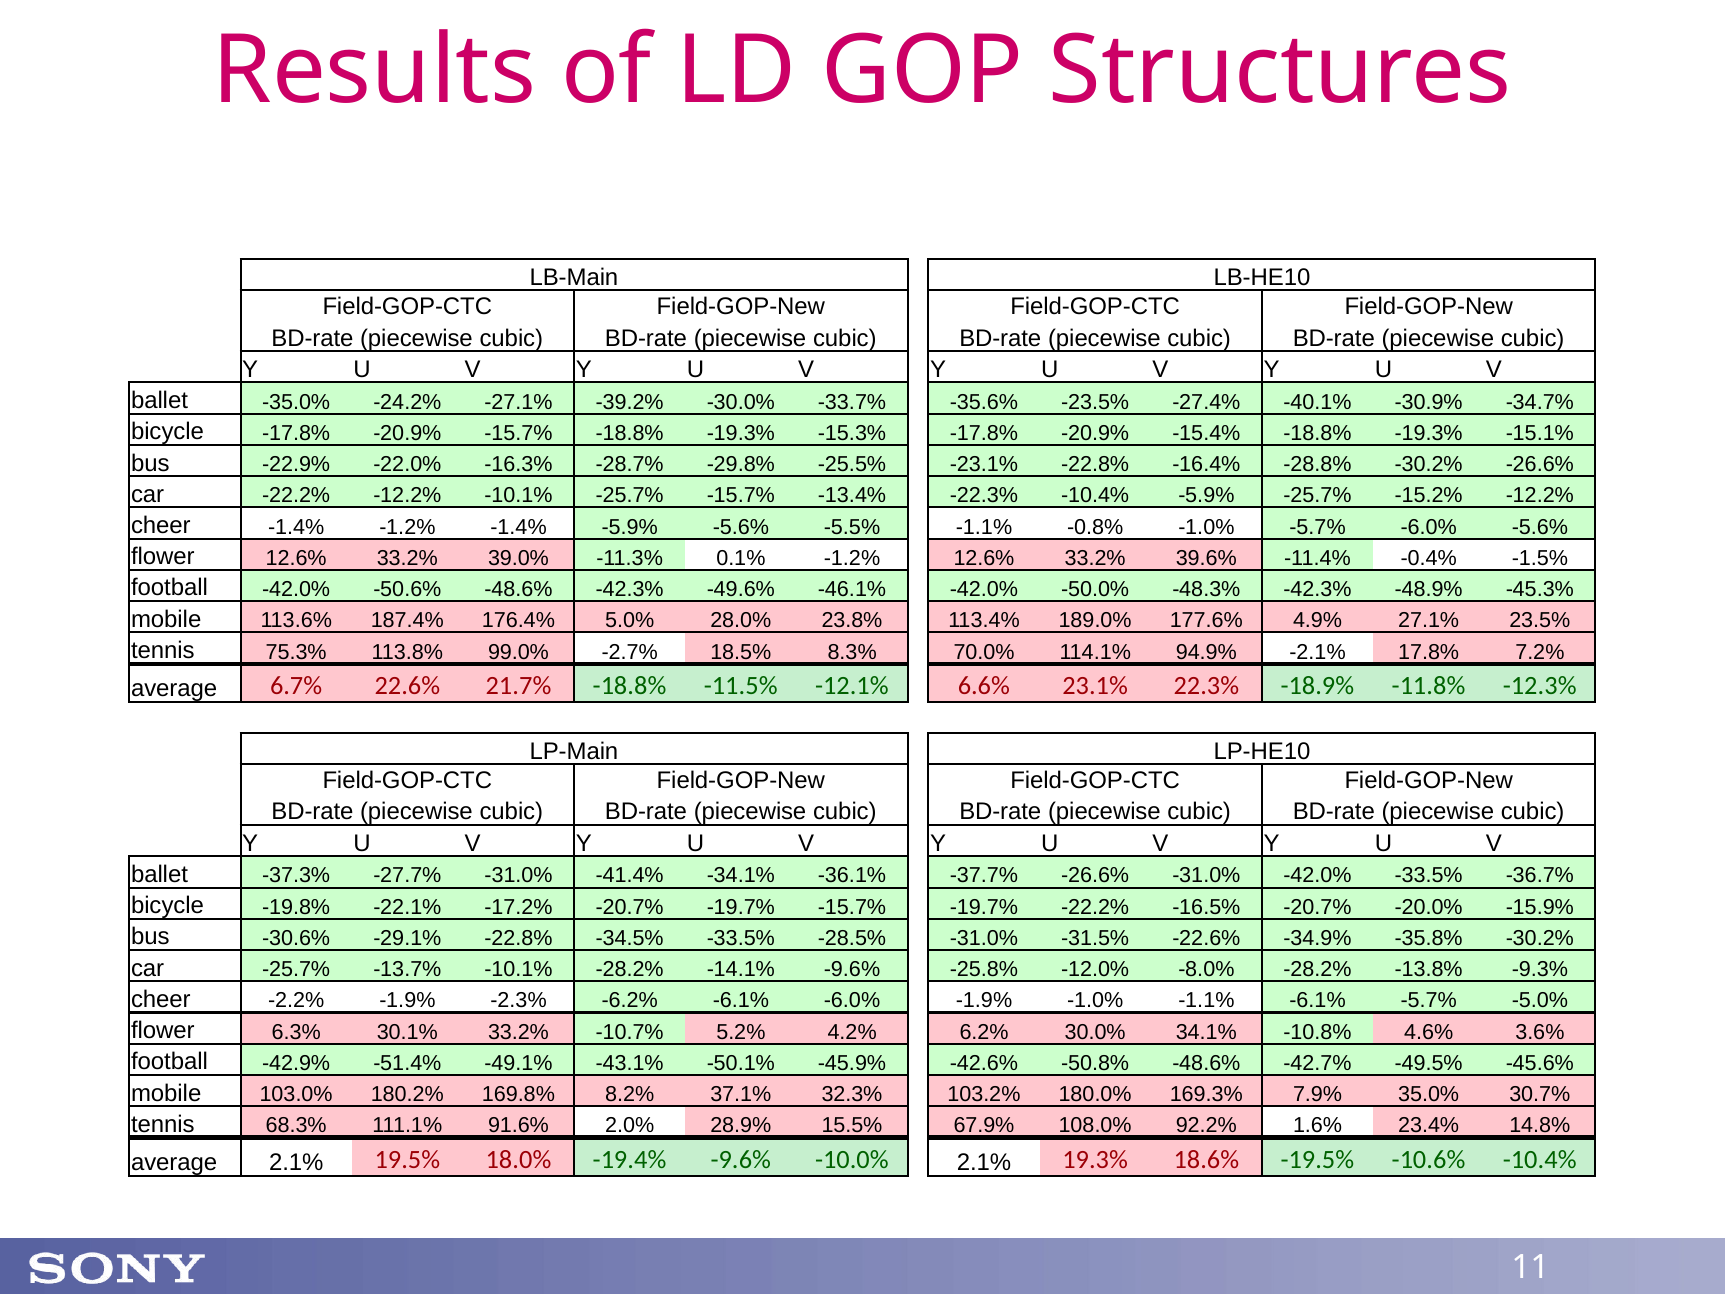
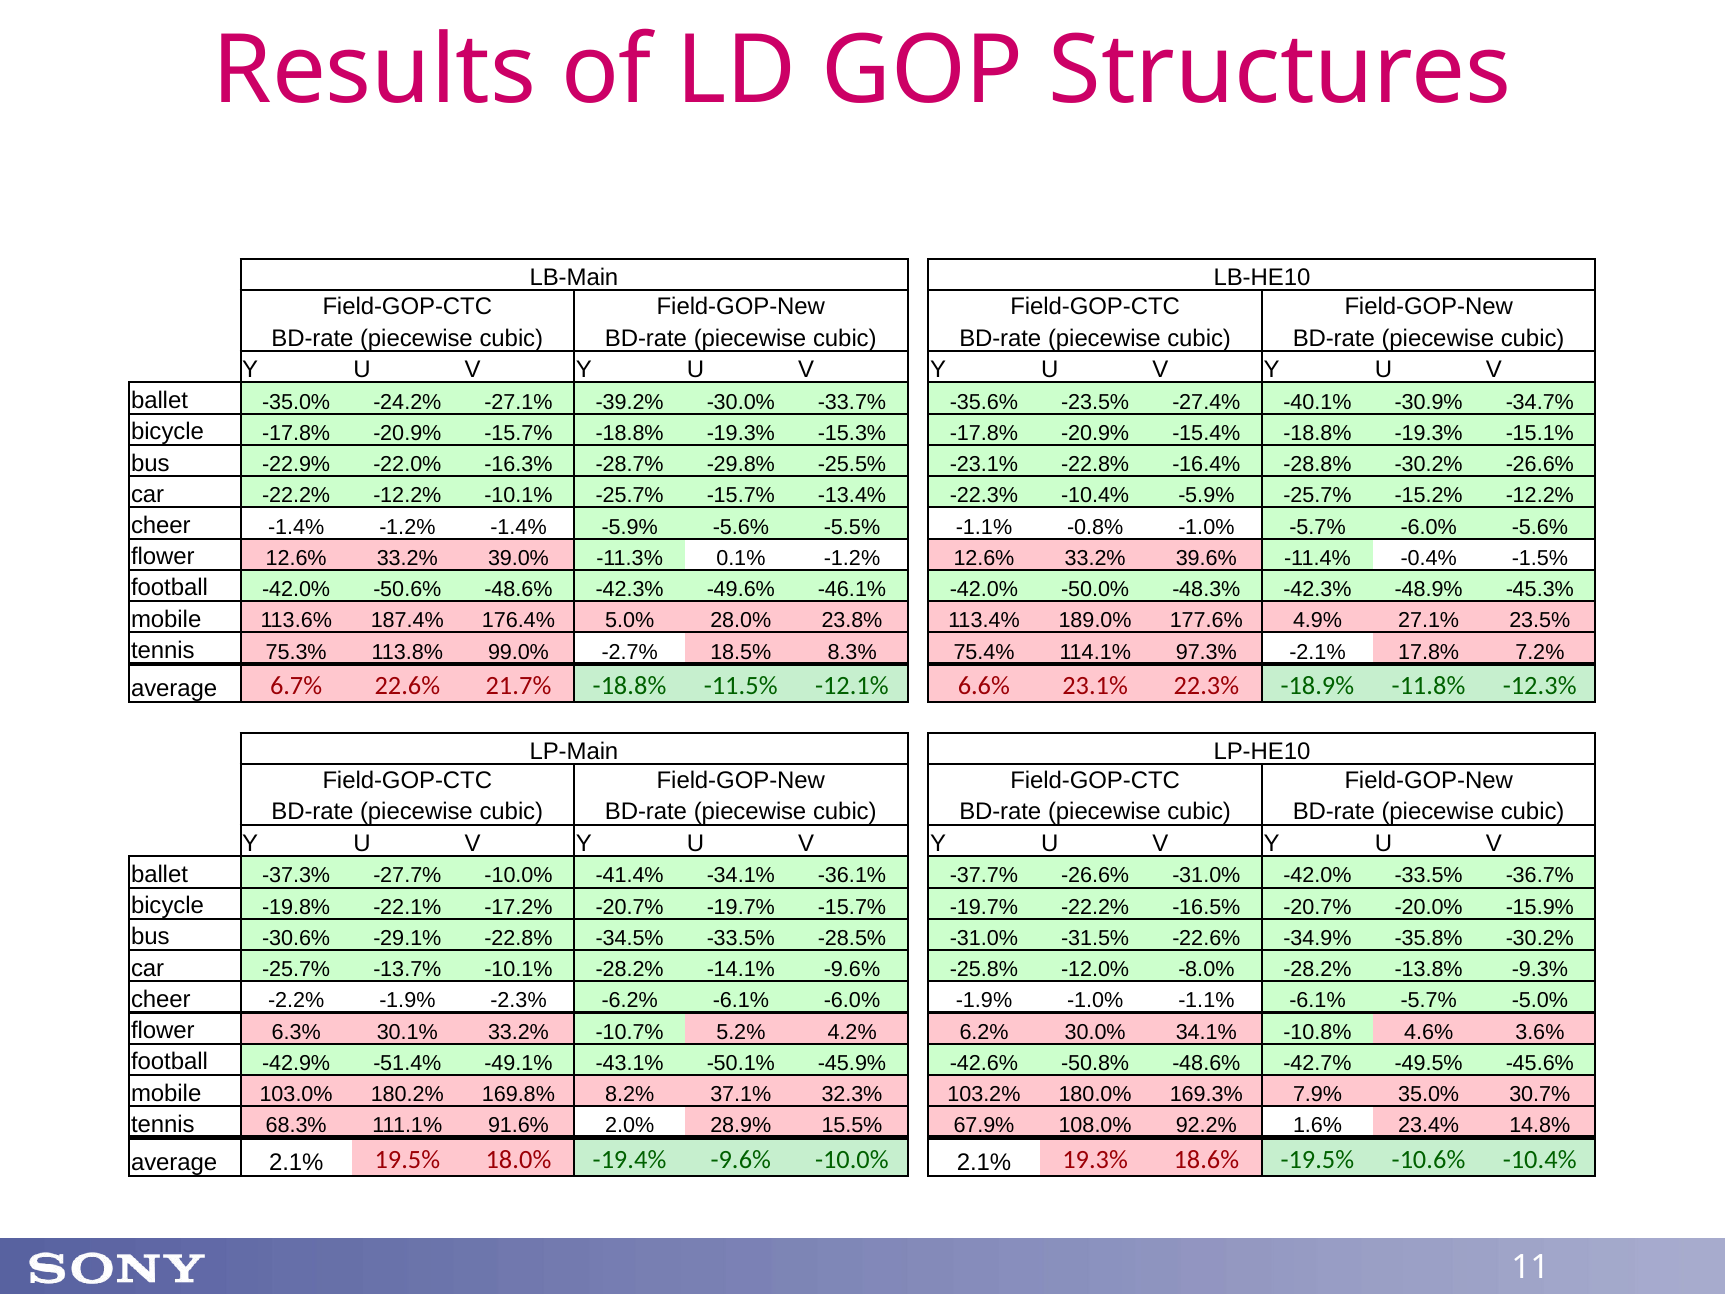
70.0%: 70.0% -> 75.4% (984, 652)
94.9%: 94.9% -> 97.3% (1206, 652)
-27.7% -31.0%: -31.0% -> -10.0% (518, 876)
